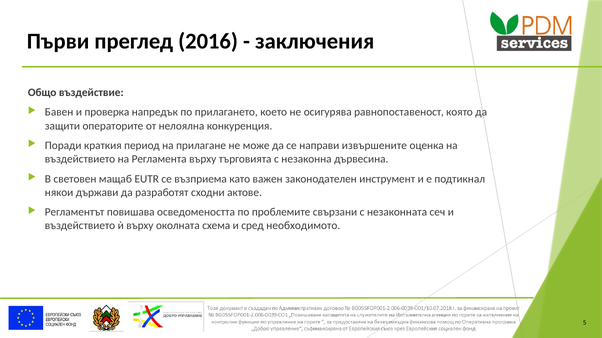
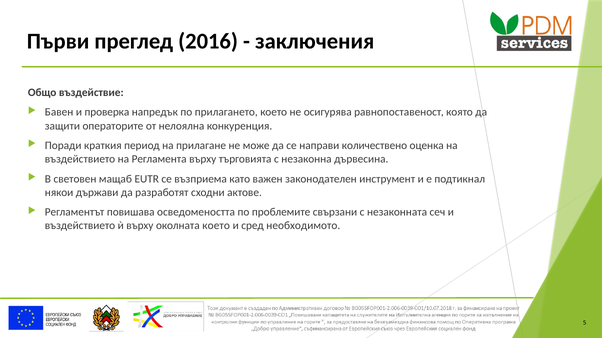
извършените: извършените -> количествено (374, 146)
околната схема: схема -> което (216, 226)
